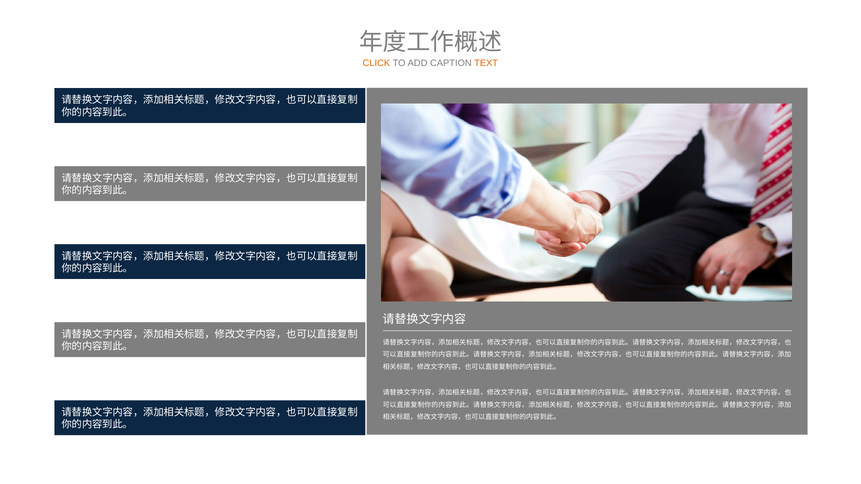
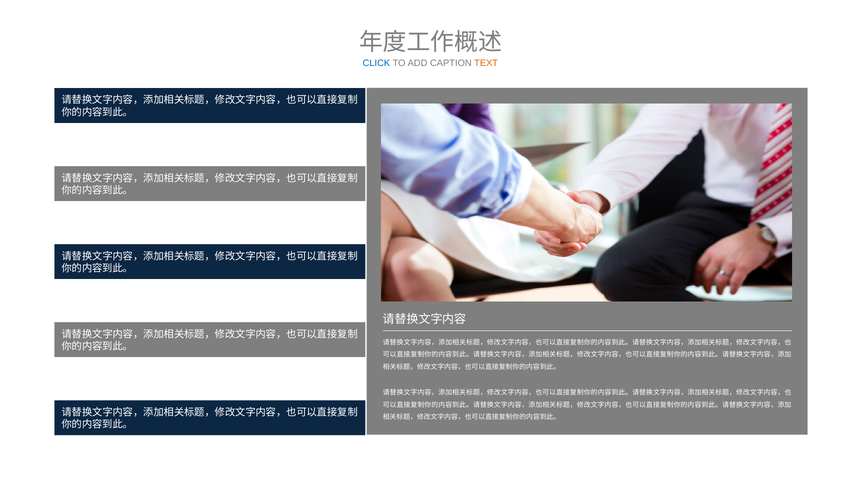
CLICK colour: orange -> blue (376, 63)
